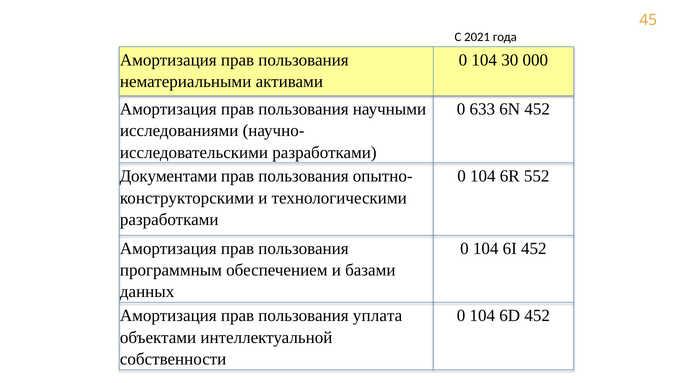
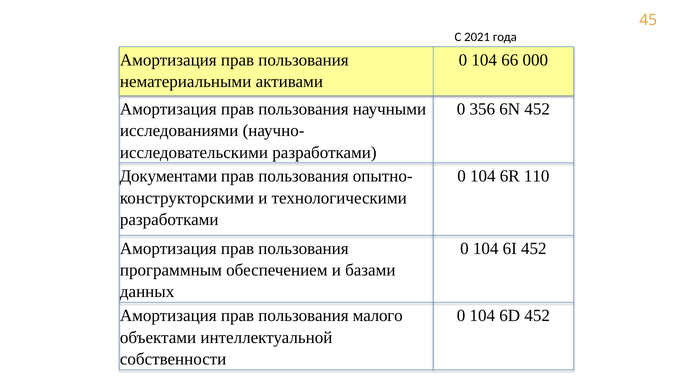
30: 30 -> 66 (510, 60)
633: 633 -> 356 (482, 109)
552: 552 -> 110 (537, 176)
уплата: уплата -> малого (378, 316)
